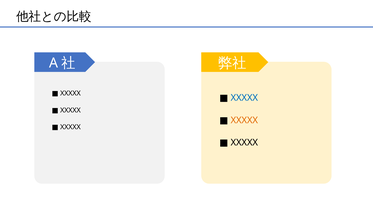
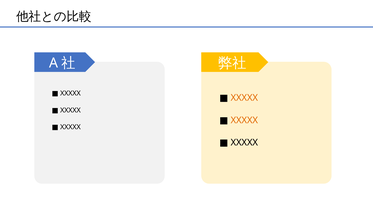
XXXXX colour: blue -> orange (244, 98)
